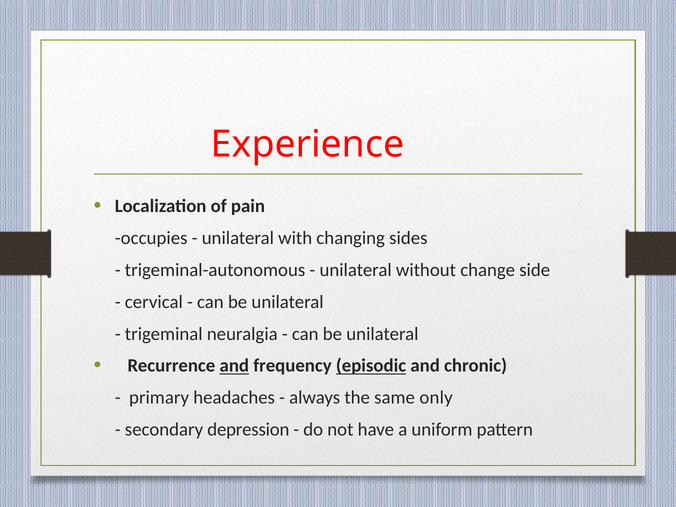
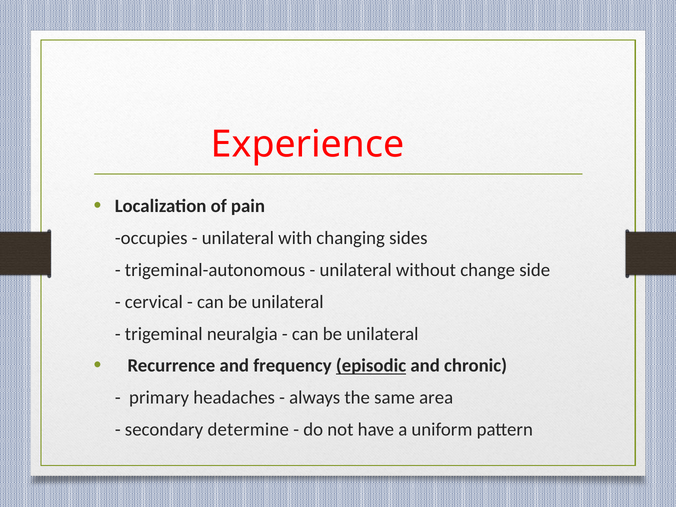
and underline: present -> none (234, 366)
only: only -> area (436, 398)
depression: depression -> determine (248, 430)
